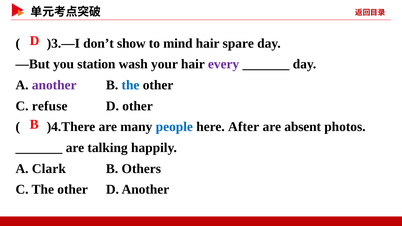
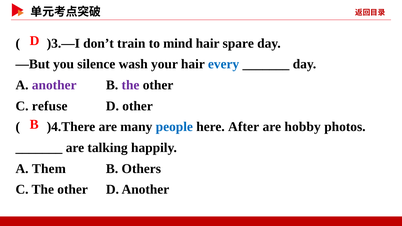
show: show -> train (131, 43)
station: station -> silence (96, 64)
every colour: purple -> blue (224, 64)
the colour: blue -> purple (130, 85)
absent: absent -> hobby (303, 127)
Clark: Clark -> Them (49, 169)
